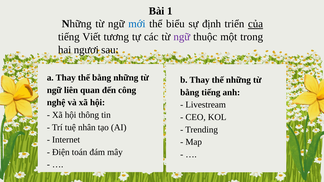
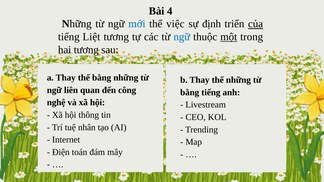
1: 1 -> 4 (170, 11)
biểu: biểu -> việc (175, 24)
Viết: Viết -> Liệt (91, 37)
ngữ colour: purple -> blue (182, 37)
một underline: none -> present (229, 37)
hai ngươi: ngươi -> tương (86, 50)
